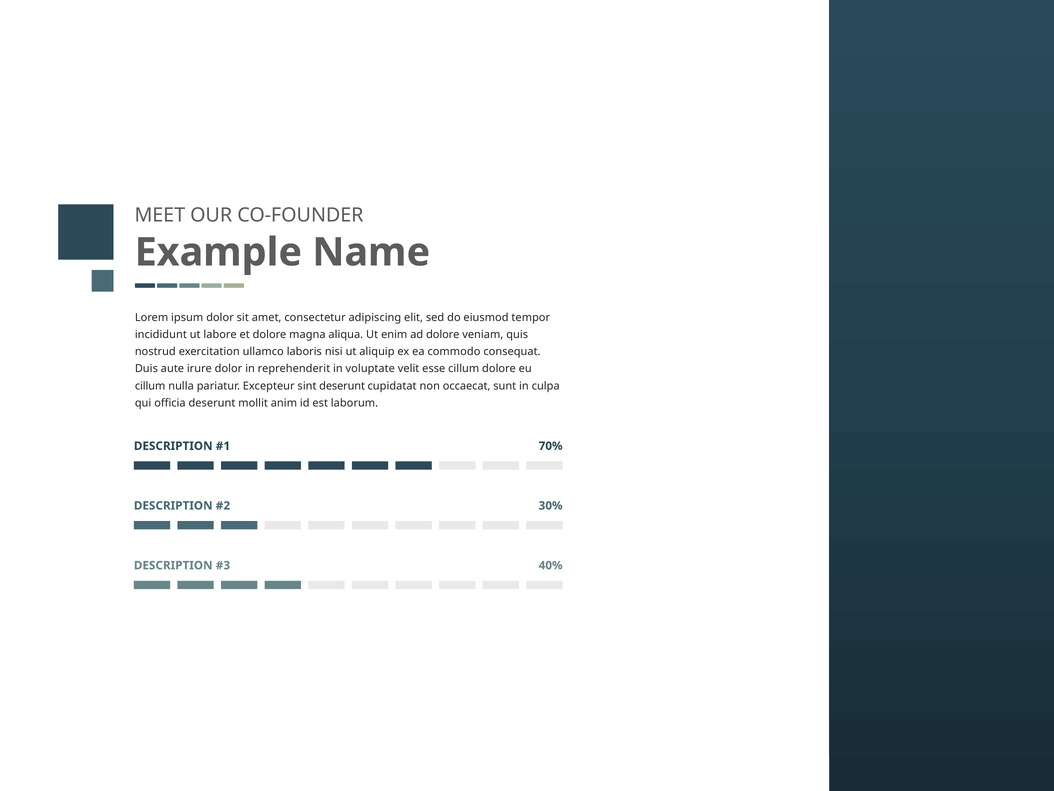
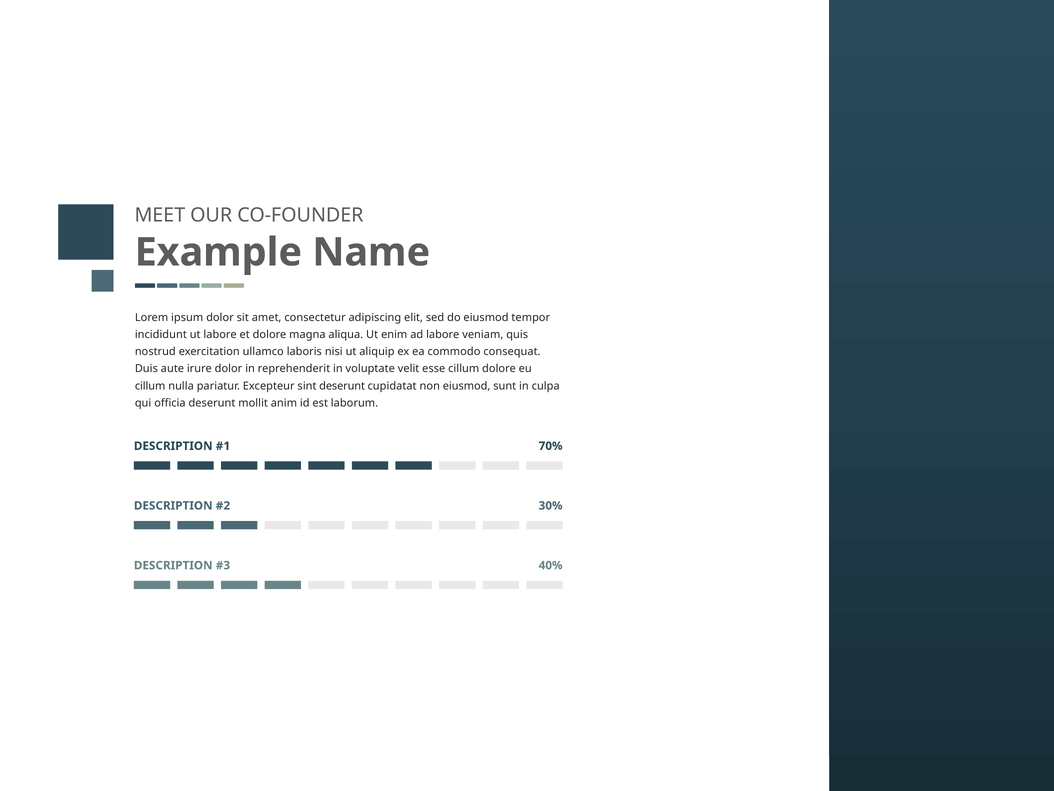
ad dolore: dolore -> labore (443, 334)
non occaecat: occaecat -> eiusmod (467, 386)
